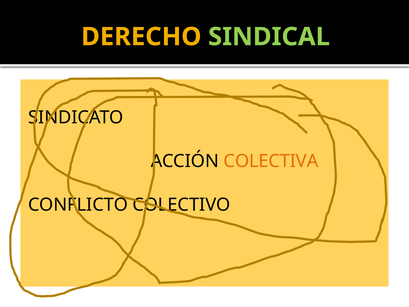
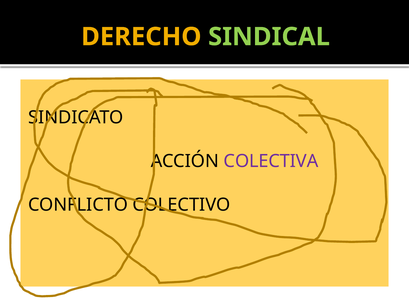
COLECTIVA colour: orange -> purple (271, 161)
